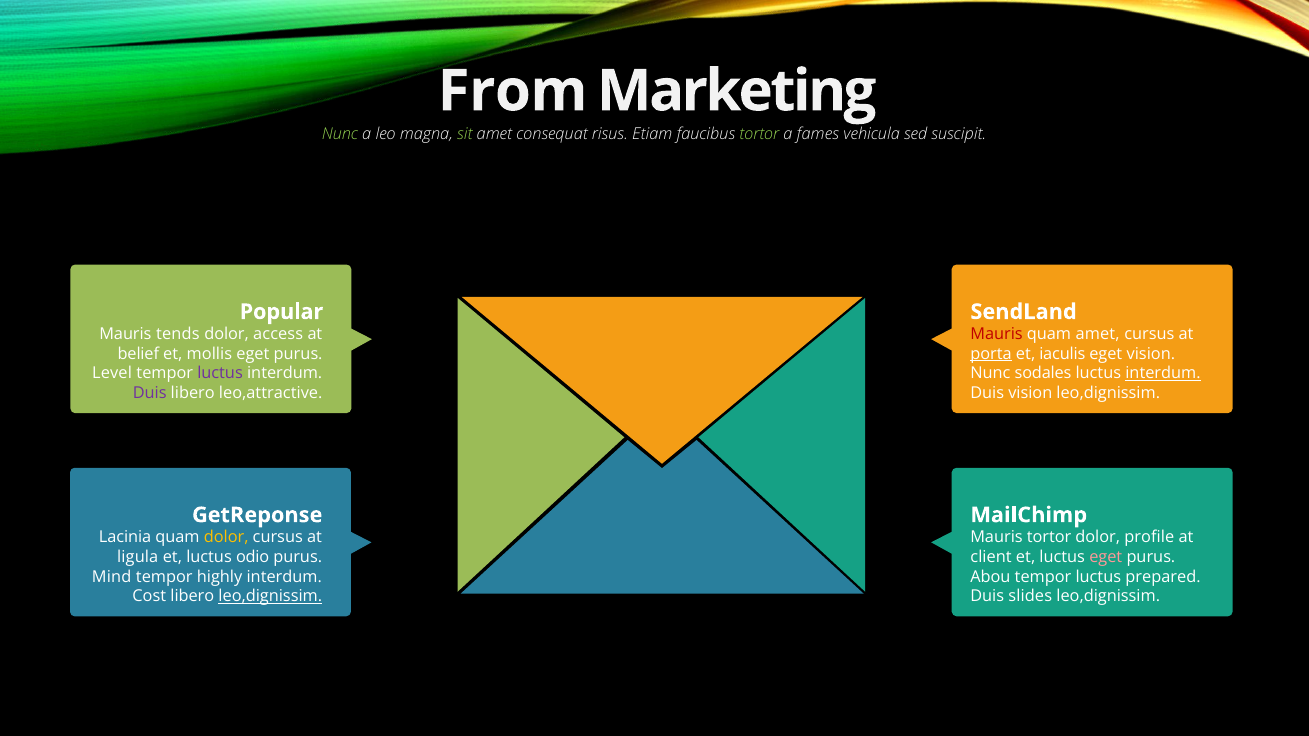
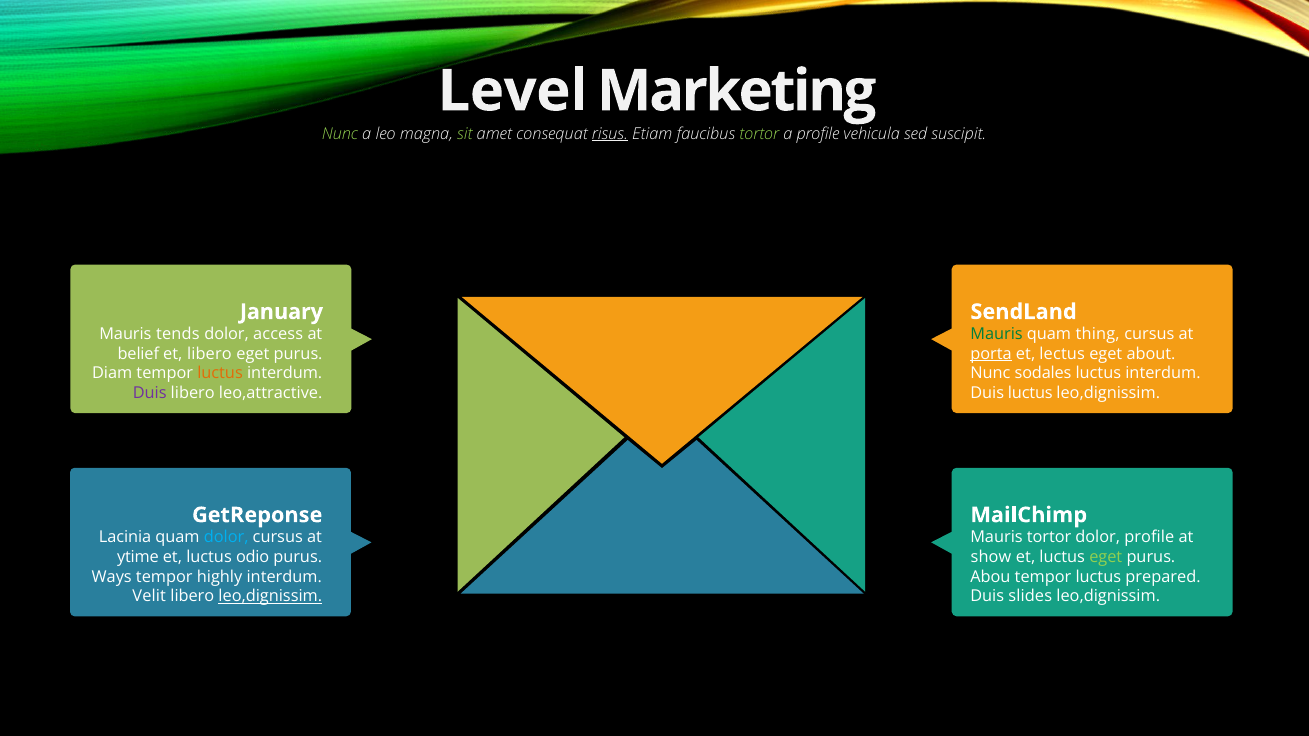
From: From -> Level (513, 91)
risus underline: none -> present (610, 134)
a fames: fames -> profile (818, 134)
Popular: Popular -> January (281, 312)
Mauris colour: red -> green (997, 334)
quam amet: amet -> thing (1098, 334)
et mollis: mollis -> libero (209, 354)
iaculis: iaculis -> lectus (1062, 354)
eget vision: vision -> about (1151, 354)
Level: Level -> Diam (112, 374)
luctus colour: purple -> orange (220, 374)
interdum underline: present -> none (1163, 374)
Duis vision: vision -> luctus (1030, 393)
dolor colour: yellow -> light blue (226, 538)
ligula: ligula -> ytime (138, 557)
client: client -> show (991, 557)
eget colour: pink -> light green (1106, 557)
Mind: Mind -> Ways (112, 577)
Cost: Cost -> Velit (149, 597)
